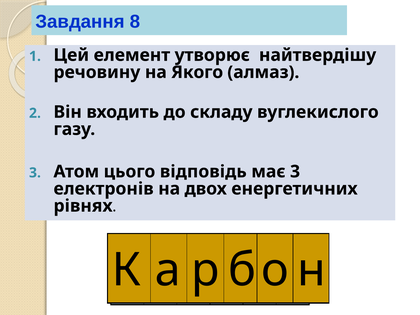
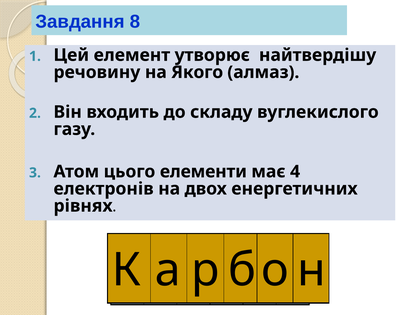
відповідь: відповідь -> елементи (203, 172)
має 3: 3 -> 4 (295, 172)
